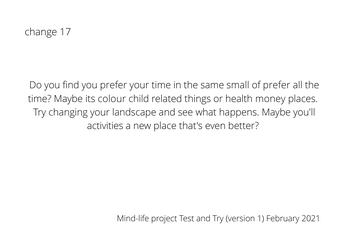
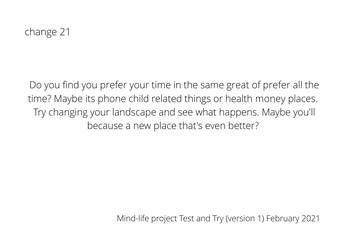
17: 17 -> 21 (65, 32)
small: small -> great (238, 85)
colour: colour -> phone (112, 99)
activities: activities -> because (105, 126)
